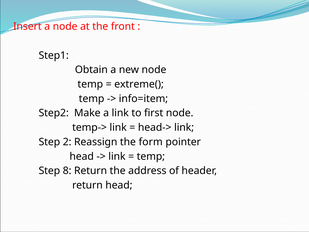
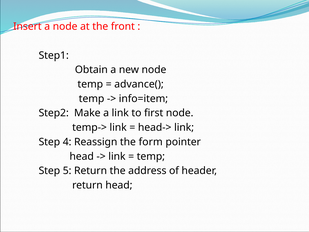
extreme(: extreme( -> advance( (139, 84)
2: 2 -> 4 (67, 142)
8: 8 -> 5 (67, 171)
